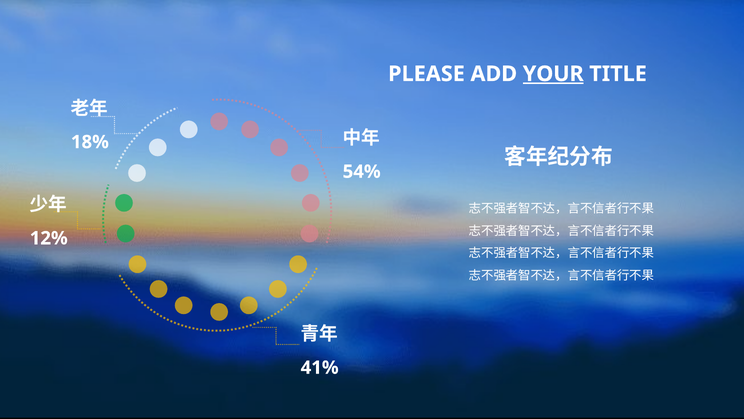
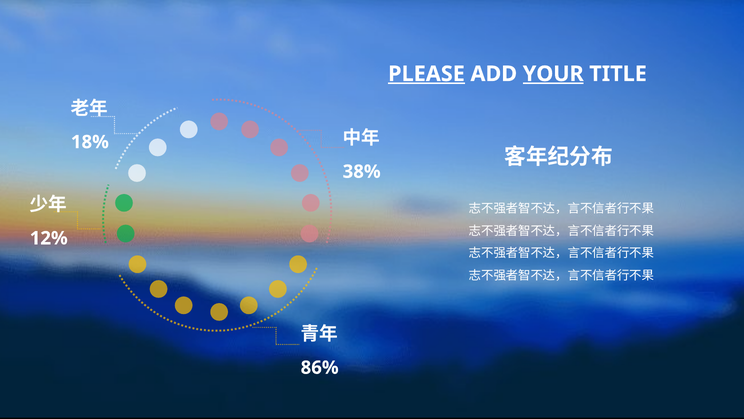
PLEASE underline: none -> present (426, 74)
54%: 54% -> 38% (362, 171)
41%: 41% -> 86% (320, 367)
